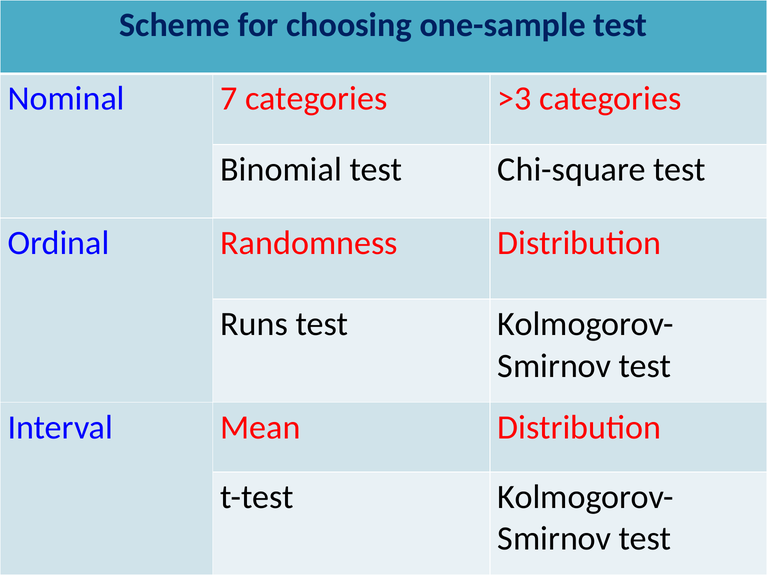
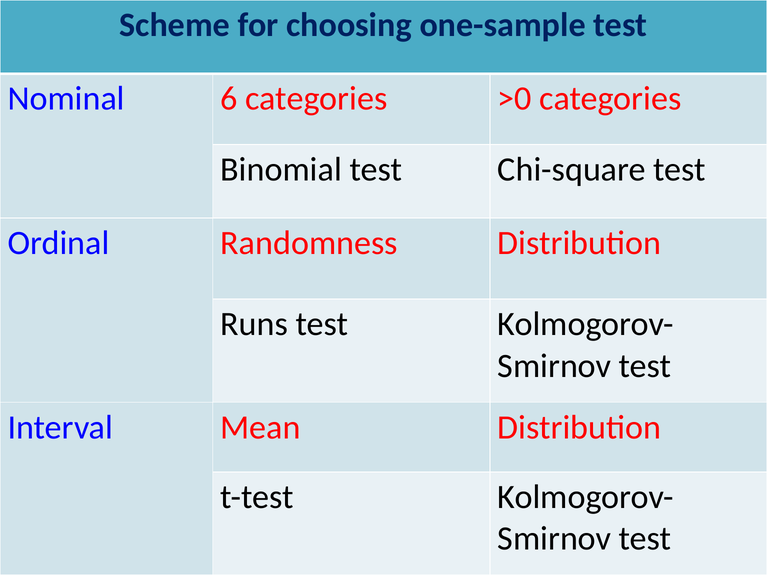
7: 7 -> 6 (229, 99)
>3: >3 -> >0 (515, 99)
